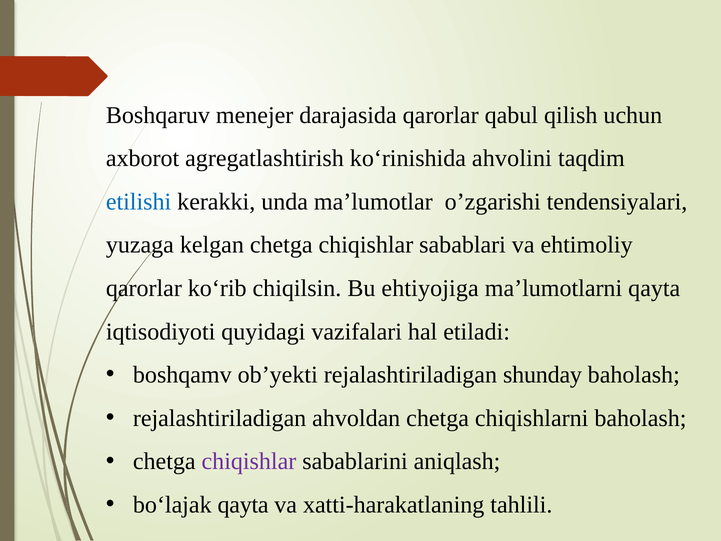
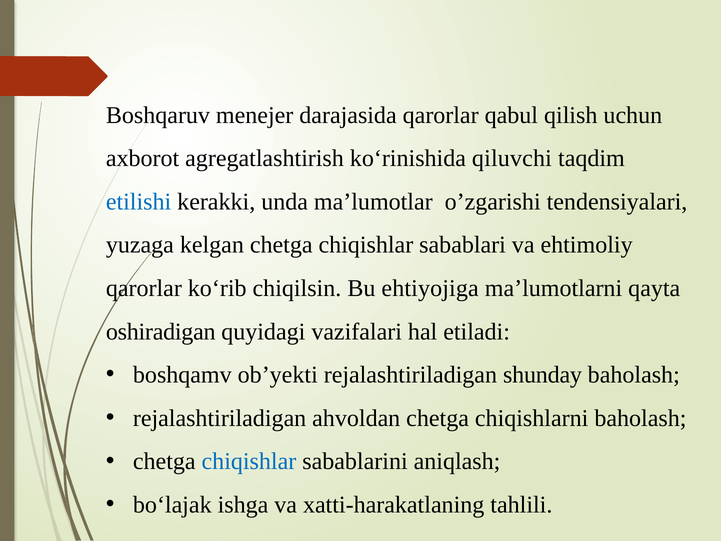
ahvolini: ahvolini -> qiluvchi (512, 158)
iqtisodiyoti: iqtisodiyoti -> oshiradigan (161, 331)
chiqishlar colour: purple -> blue (249, 461)
bo‘lajak qayta: qayta -> ishga (243, 504)
